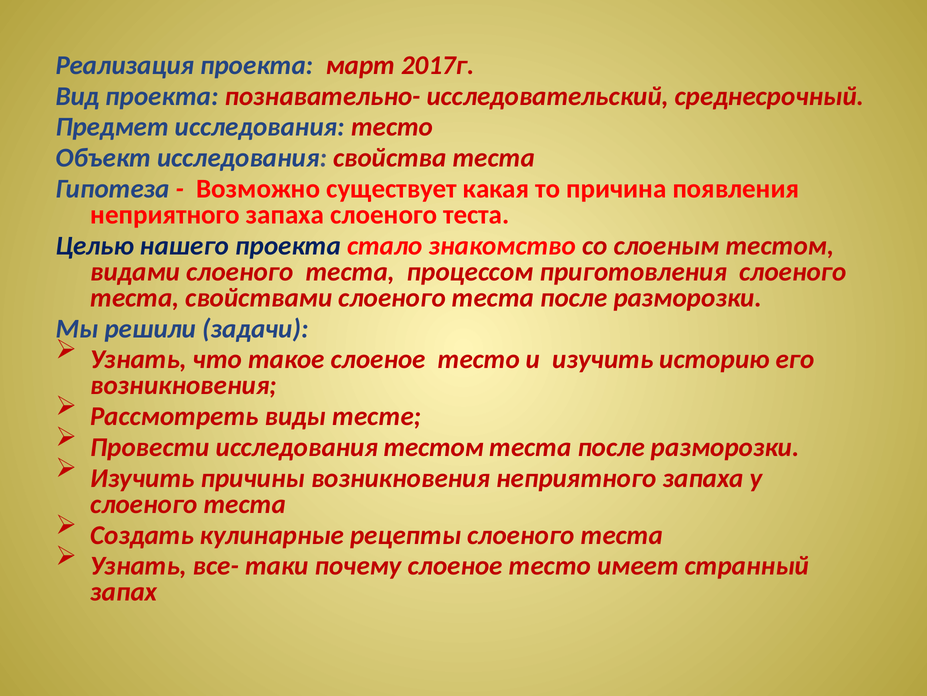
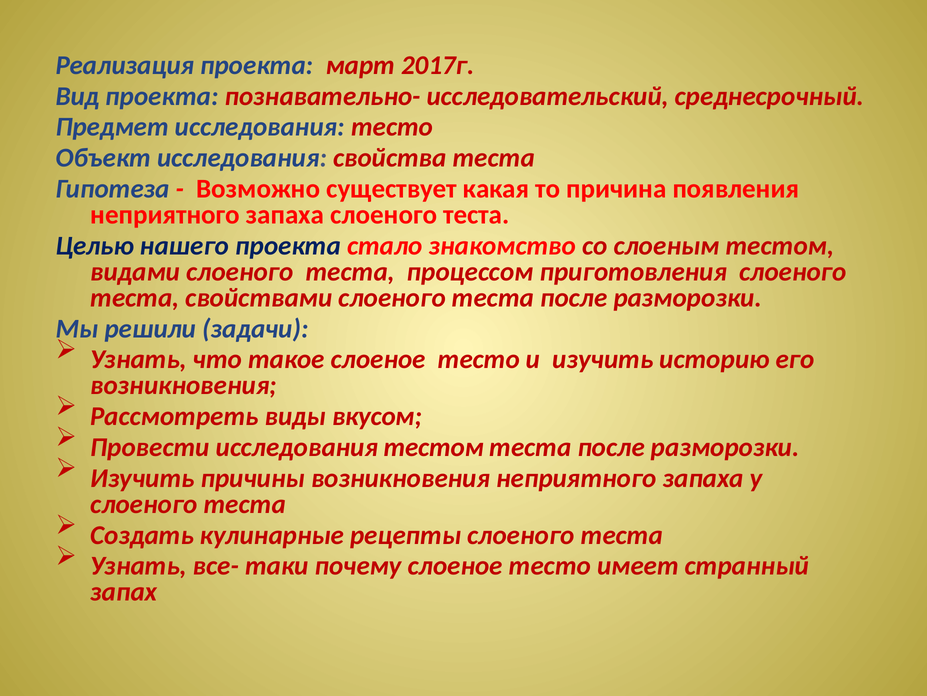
тесте: тесте -> вкусом (377, 416)
